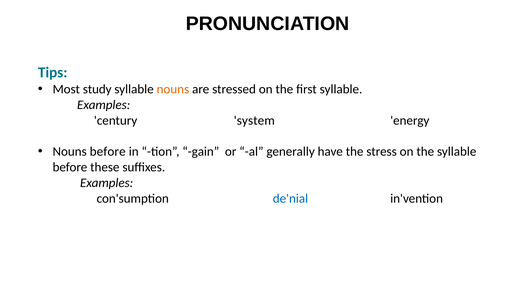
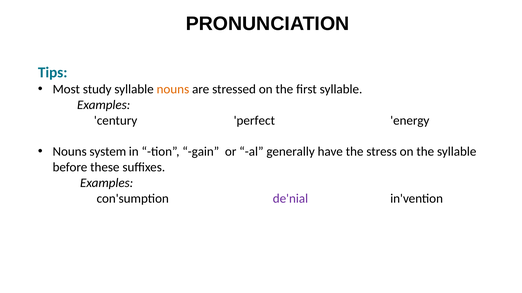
system: system -> perfect (254, 121)
Nouns before: before -> system (108, 152)
de'nial colour: blue -> purple (290, 199)
